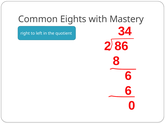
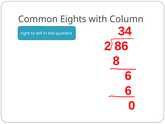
Mastery: Mastery -> Column (127, 19)
